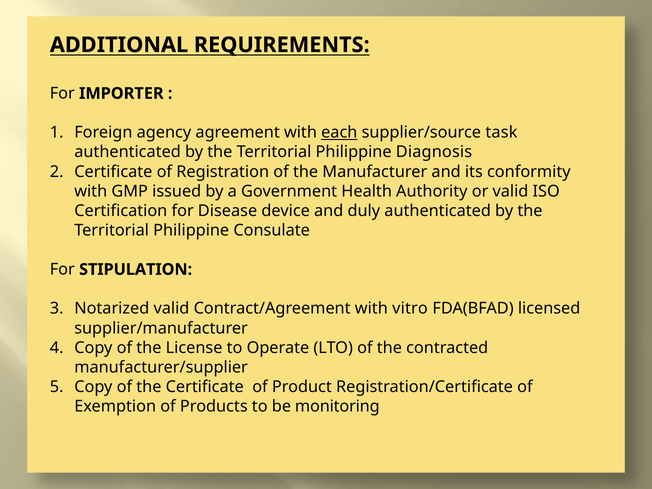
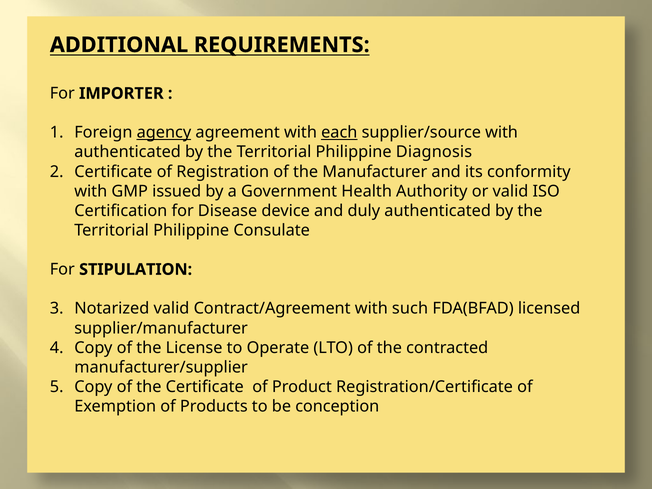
agency underline: none -> present (164, 133)
supplier/source task: task -> with (502, 133)
vitro: vitro -> such (410, 309)
monitoring: monitoring -> conception (337, 406)
